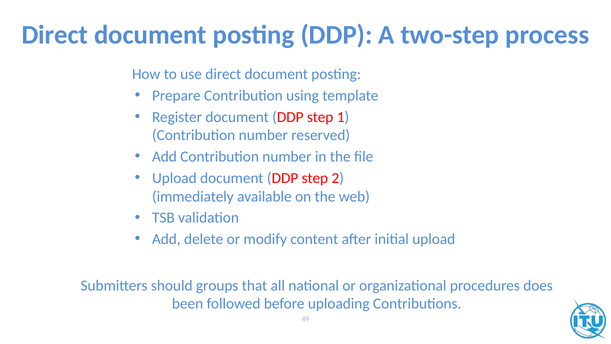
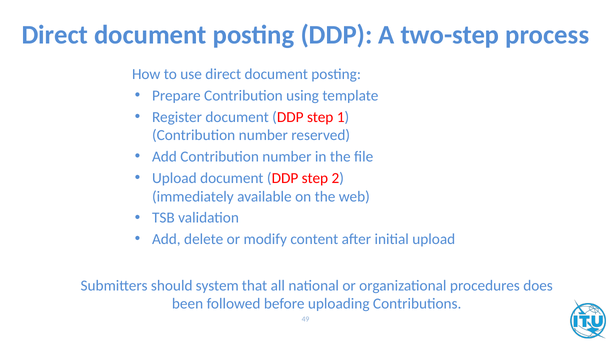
groups: groups -> system (217, 285)
